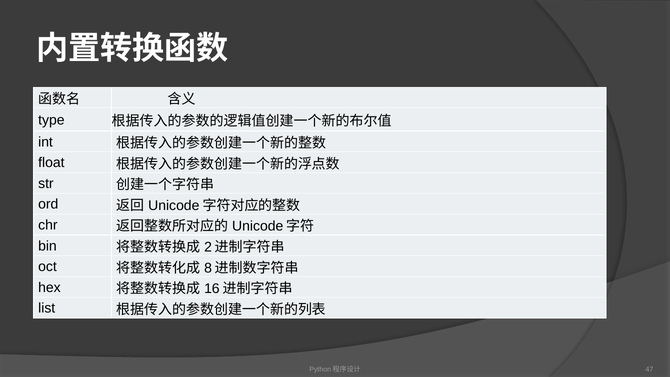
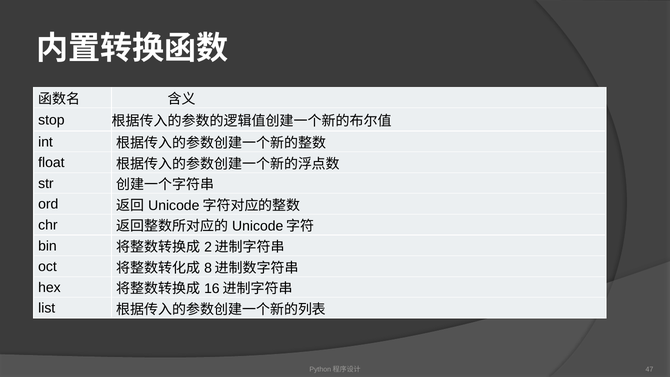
type: type -> stop (51, 120)
